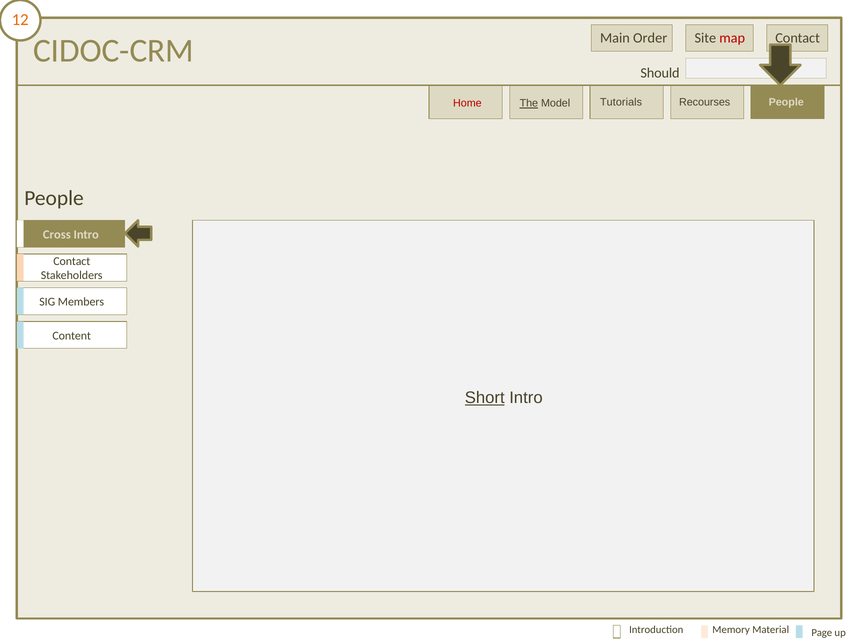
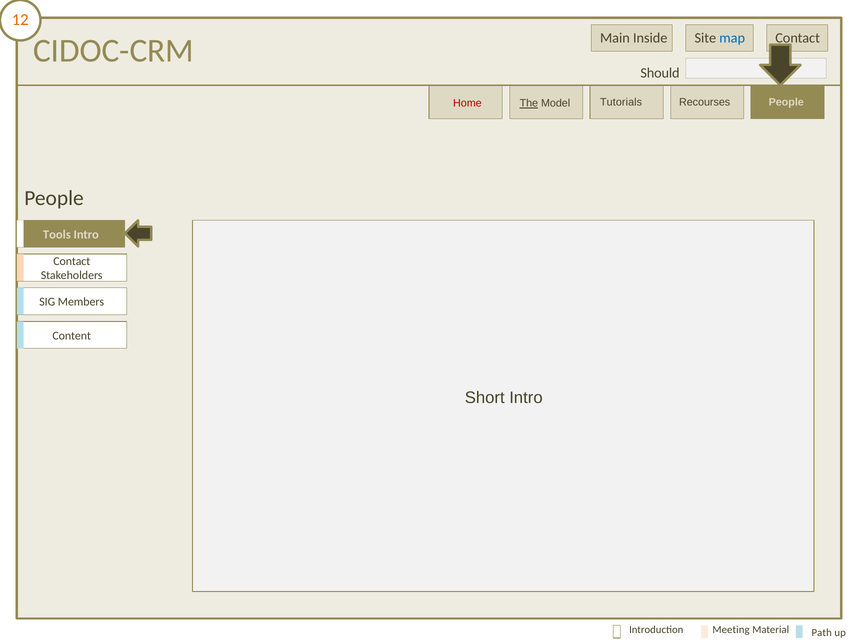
Order: Order -> Inside (650, 38)
map colour: red -> blue (732, 38)
Cross: Cross -> Tools (57, 235)
Short underline: present -> none (485, 398)
Memory: Memory -> Meeting (731, 630)
Page: Page -> Path (822, 633)
